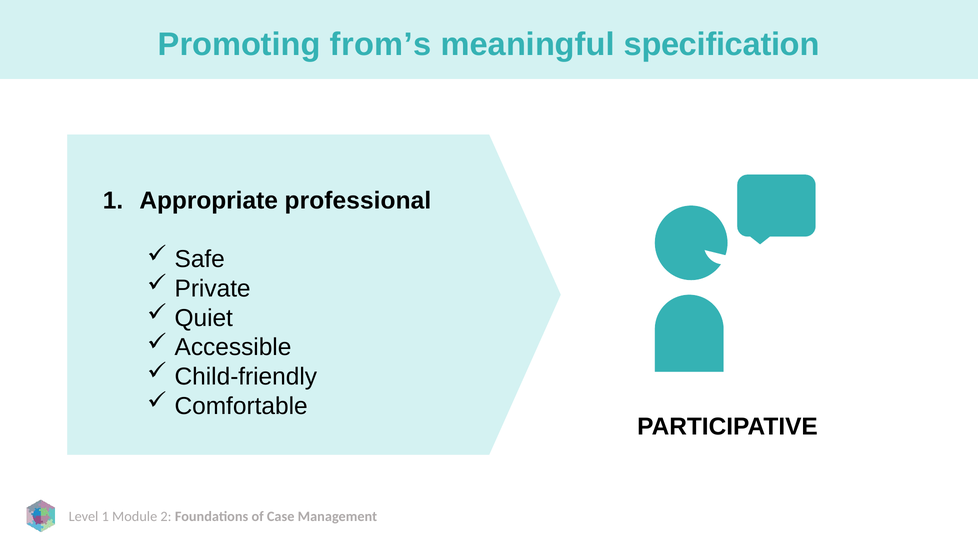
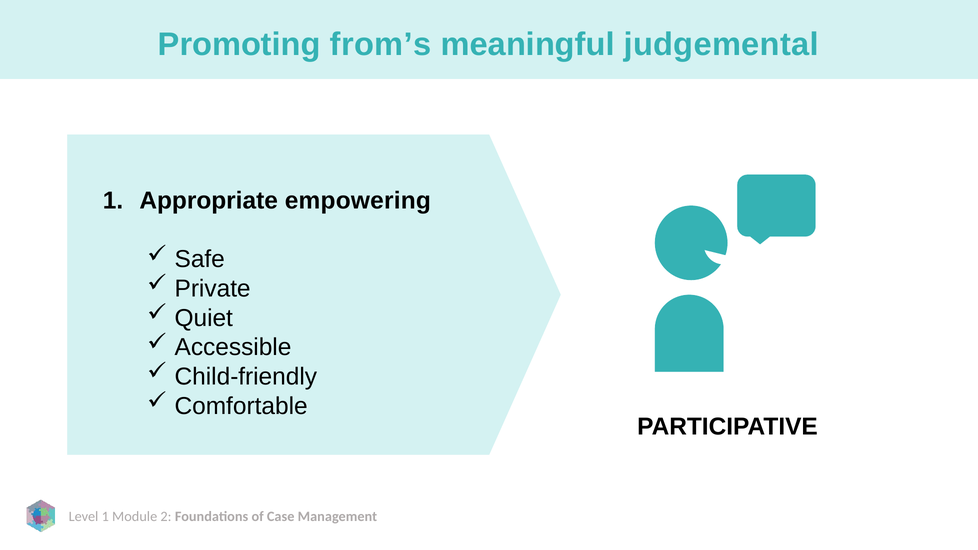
specification: specification -> judgemental (721, 44)
professional: professional -> empowering (358, 201)
